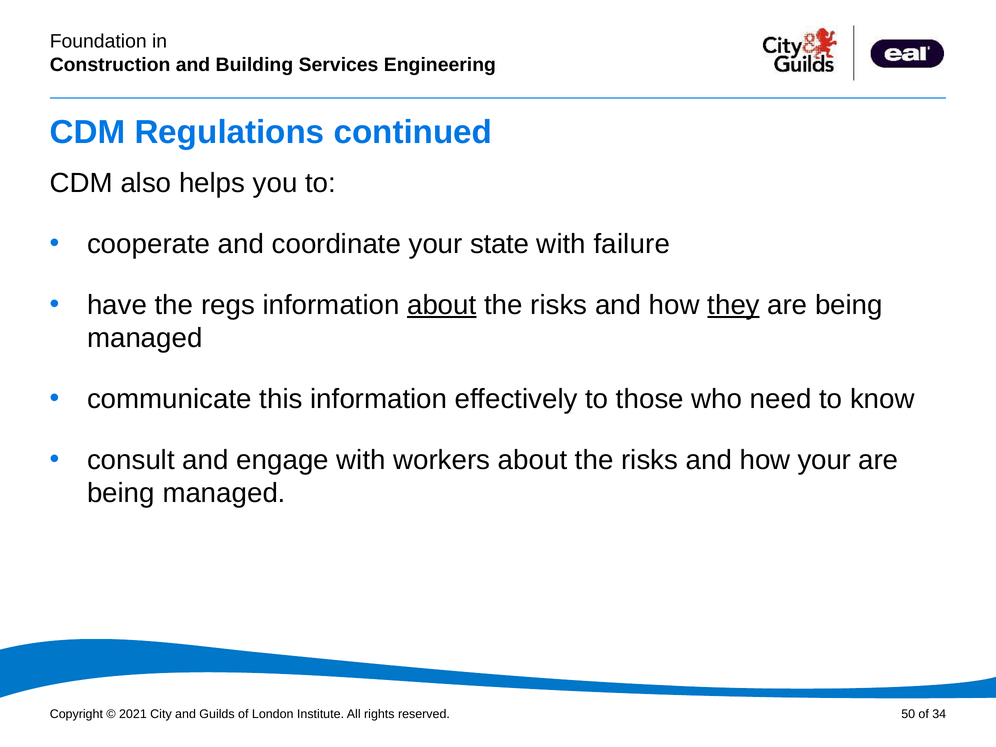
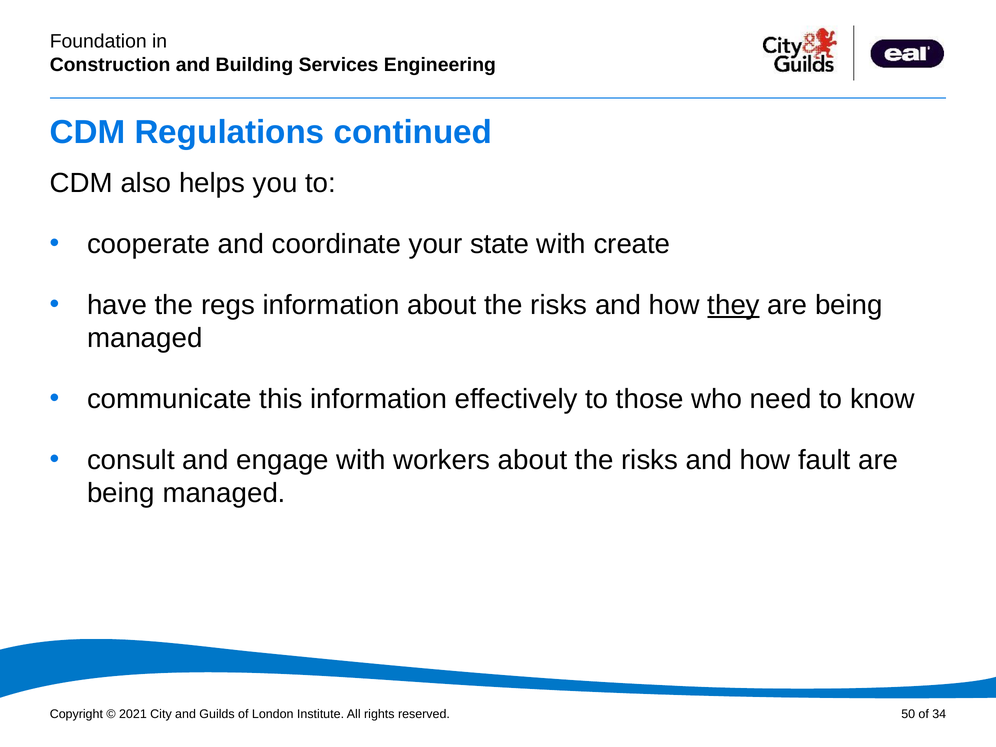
failure: failure -> create (632, 244)
about underline: present -> none (442, 305)
how your: your -> fault (824, 460)
